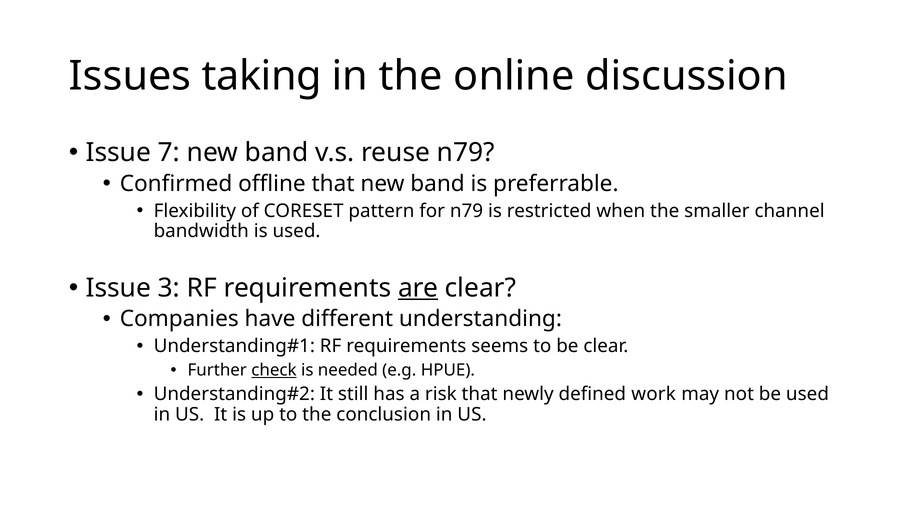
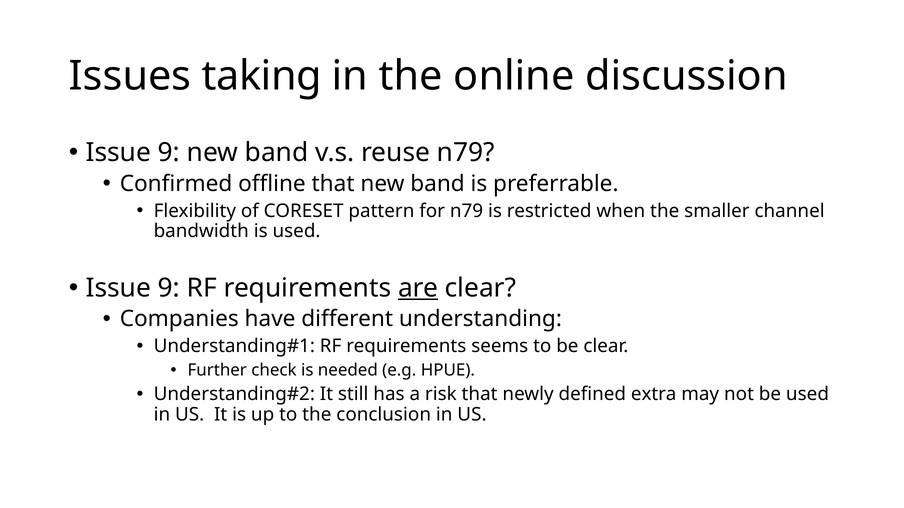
7: 7 -> 9 (169, 153)
3: 3 -> 9 (169, 288)
check underline: present -> none (274, 370)
work: work -> extra (654, 394)
